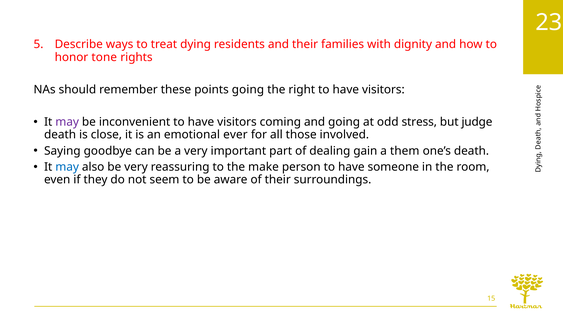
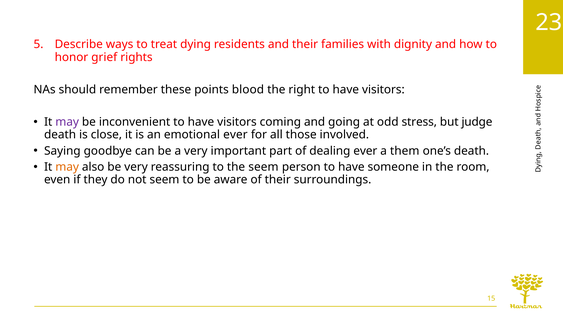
tone: tone -> grief (104, 57)
points going: going -> blood (248, 89)
dealing gain: gain -> ever (365, 151)
may colour: blue -> orange (67, 167)
the make: make -> seem (263, 167)
